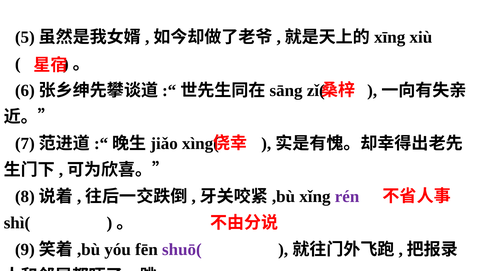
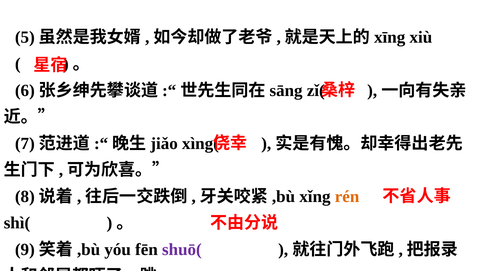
rén colour: purple -> orange (347, 197)
